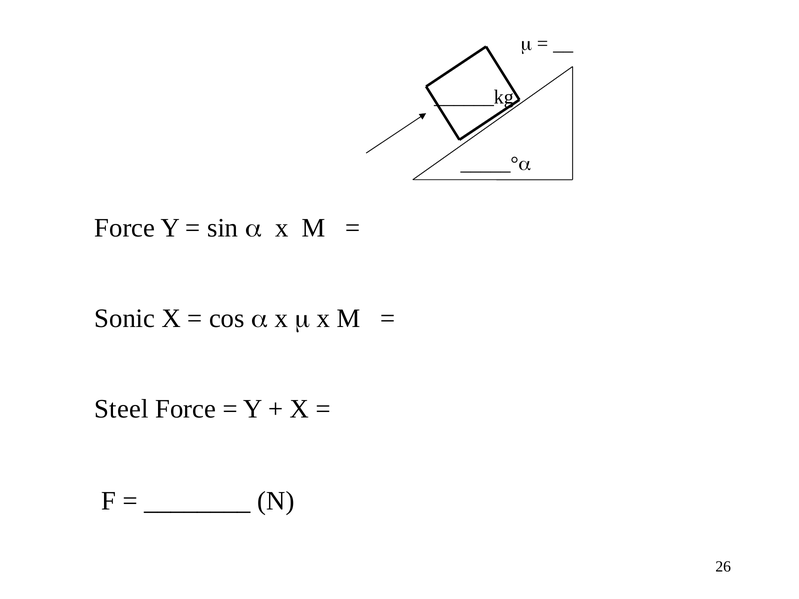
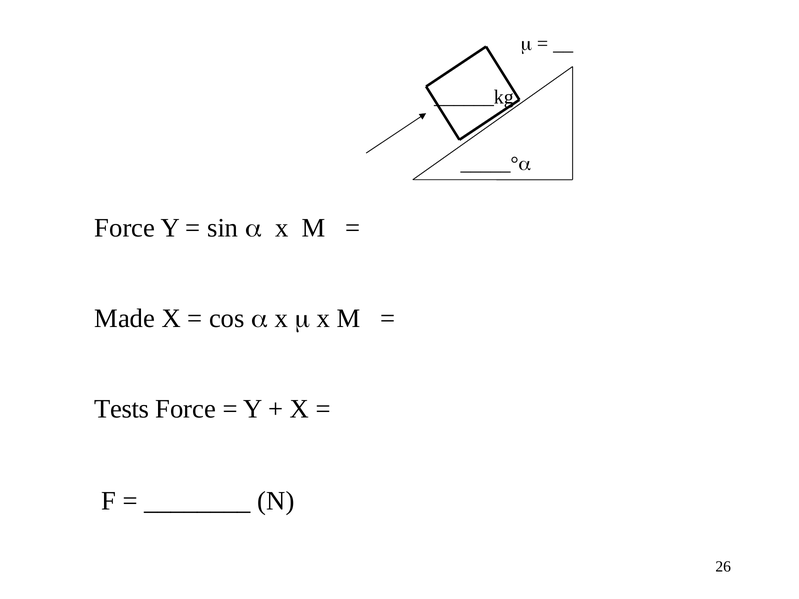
Sonic: Sonic -> Made (125, 319)
Steel: Steel -> Tests (122, 409)
